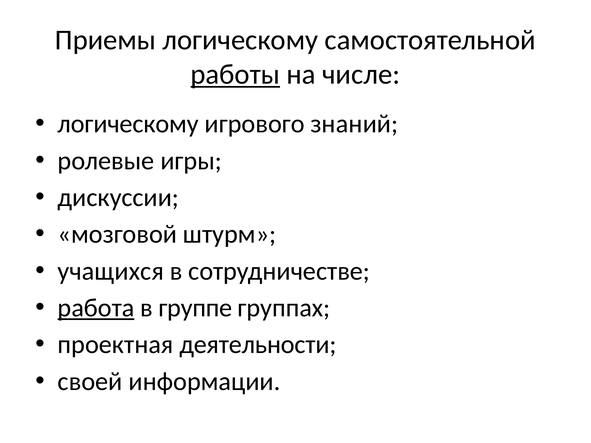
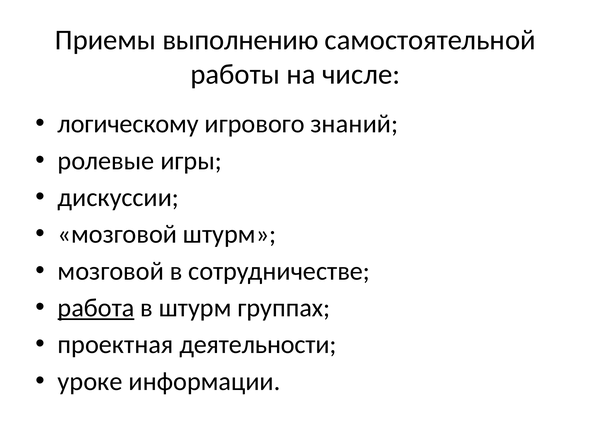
Приемы логическому: логическому -> выполнению (240, 40)
работы underline: present -> none (235, 74)
учащихся: учащихся -> мозговой (111, 271)
в группе: группе -> штурм (195, 308)
своей: своей -> уроке (90, 382)
